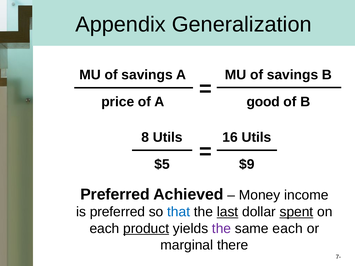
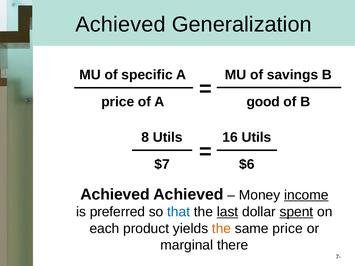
Appendix: Appendix -> Achieved (120, 24)
savings: savings -> specific (147, 75)
$5: $5 -> $7 (162, 165)
$9: $9 -> $6 (247, 165)
Preferred: Preferred -> Achieved (115, 195)
income underline: none -> present (306, 195)
product underline: present -> none (146, 229)
the colour: purple -> orange (222, 229)
same each: each -> price (288, 229)
